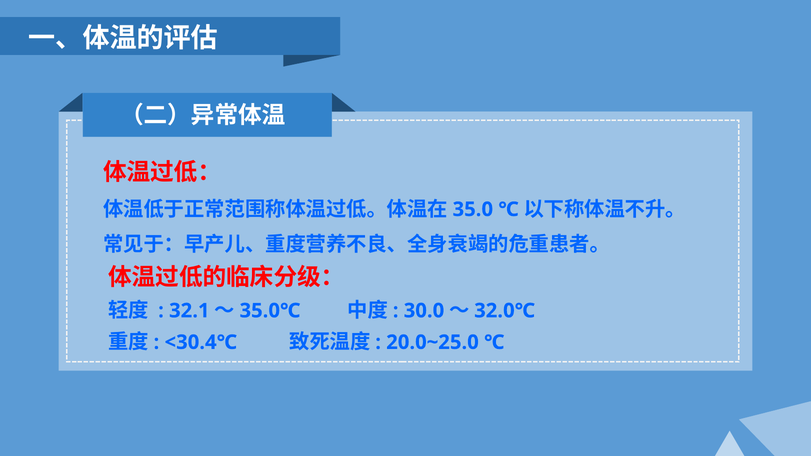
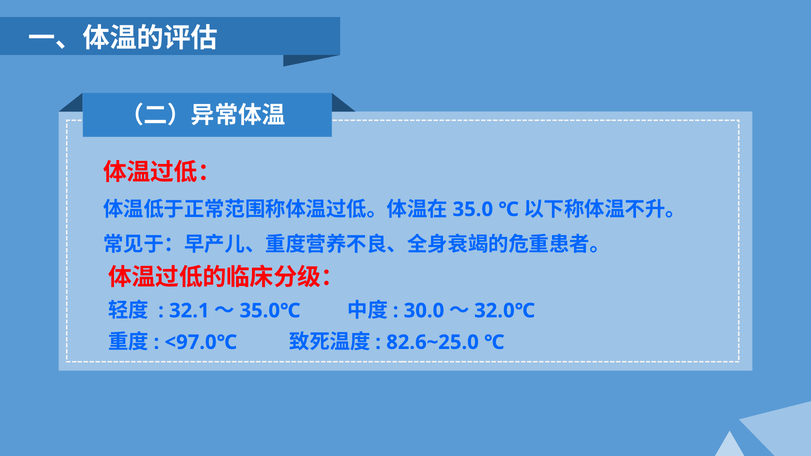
<30.4℃: <30.4℃ -> <97.0℃ (201, 342)
20.0~25.0: 20.0~25.0 -> 82.6~25.0 (432, 342)
